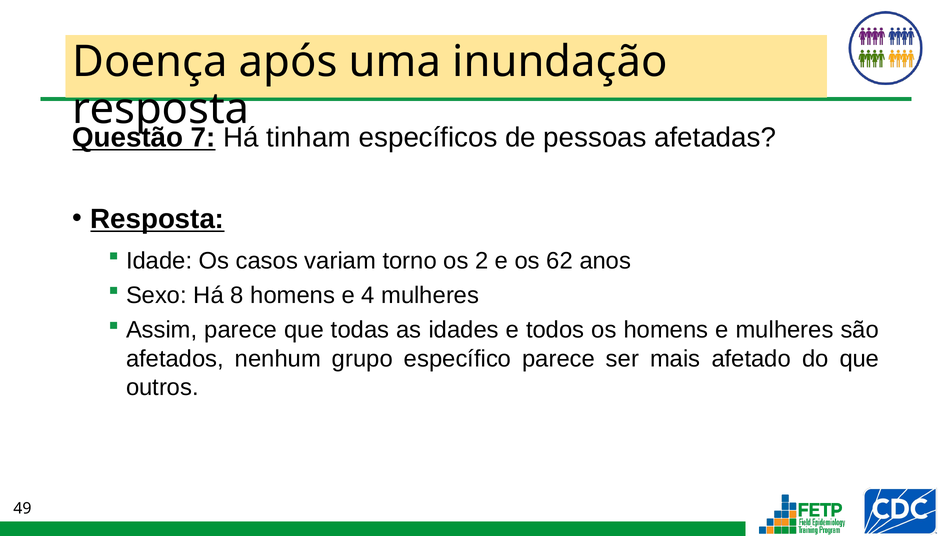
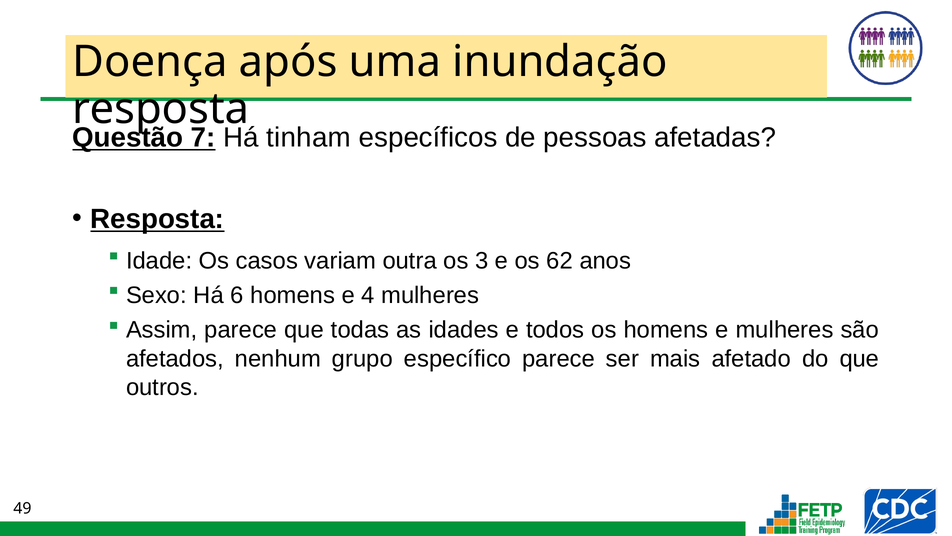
torno: torno -> outra (410, 261)
2: 2 -> 3 (482, 261)
8: 8 -> 6 (237, 295)
